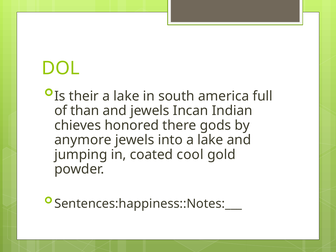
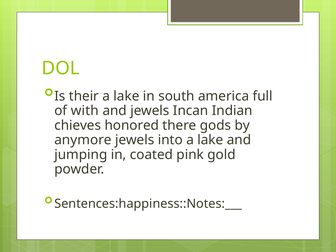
than: than -> with (85, 111)
cool: cool -> pink (190, 155)
